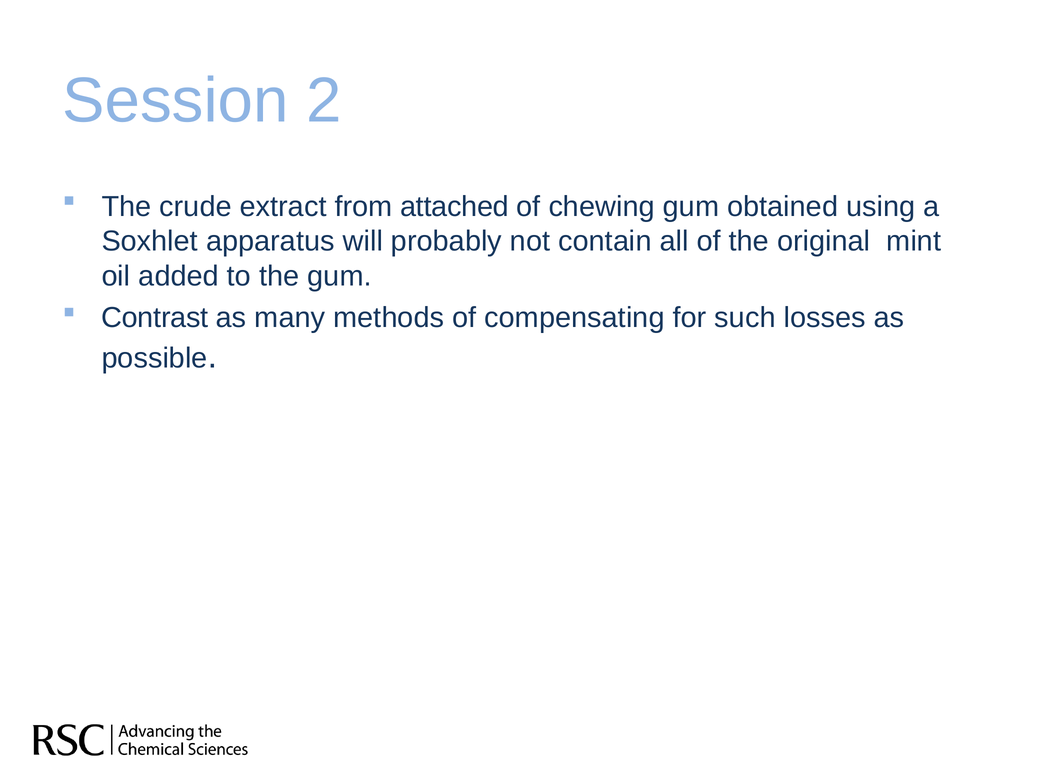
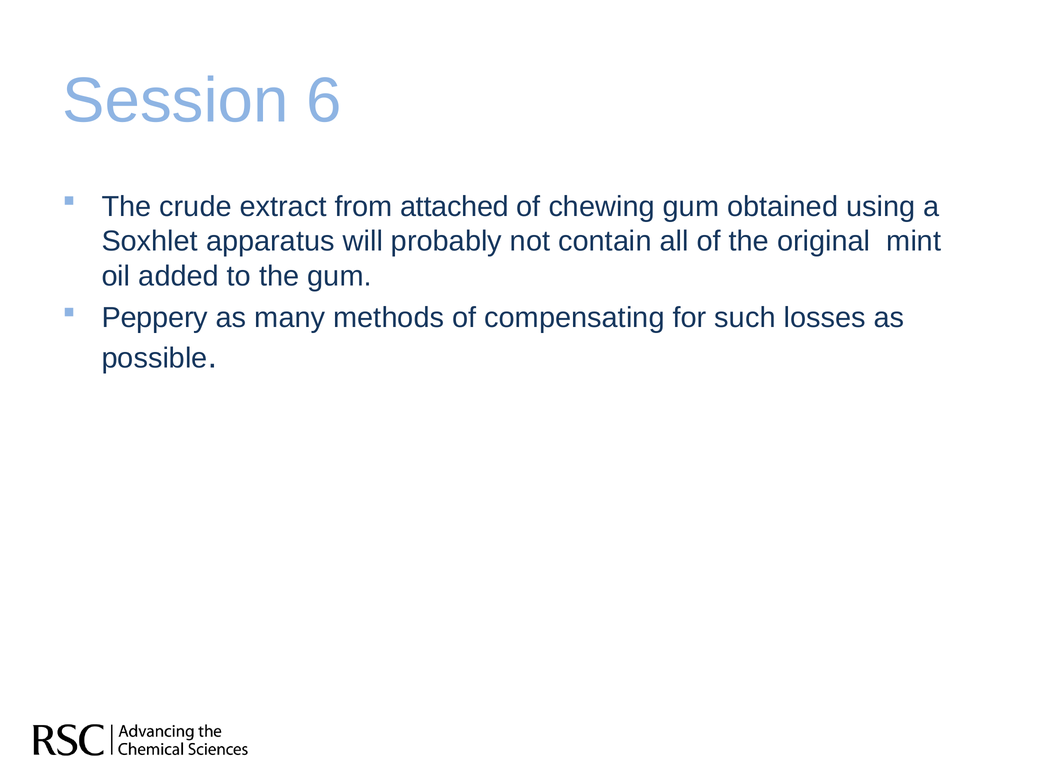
2: 2 -> 6 (324, 101)
Contrast: Contrast -> Peppery (155, 318)
